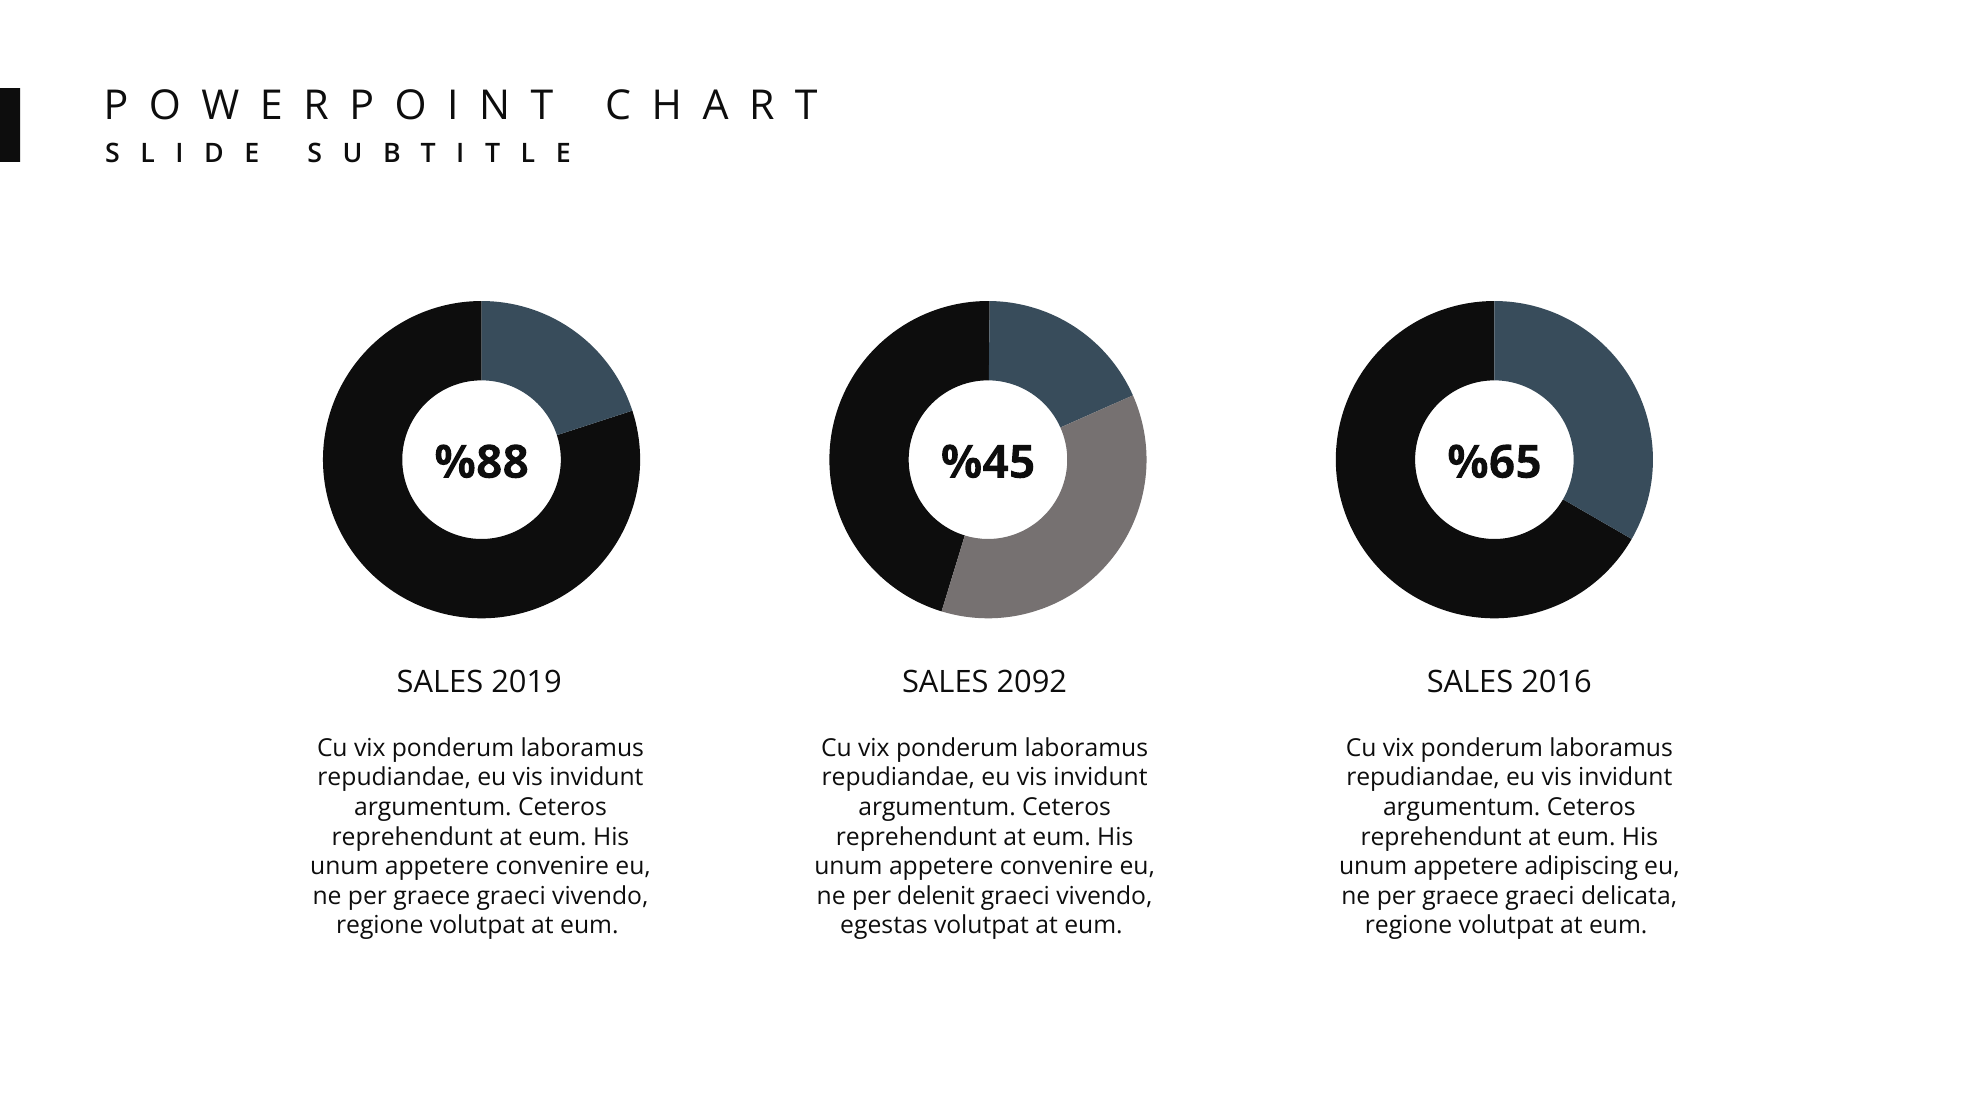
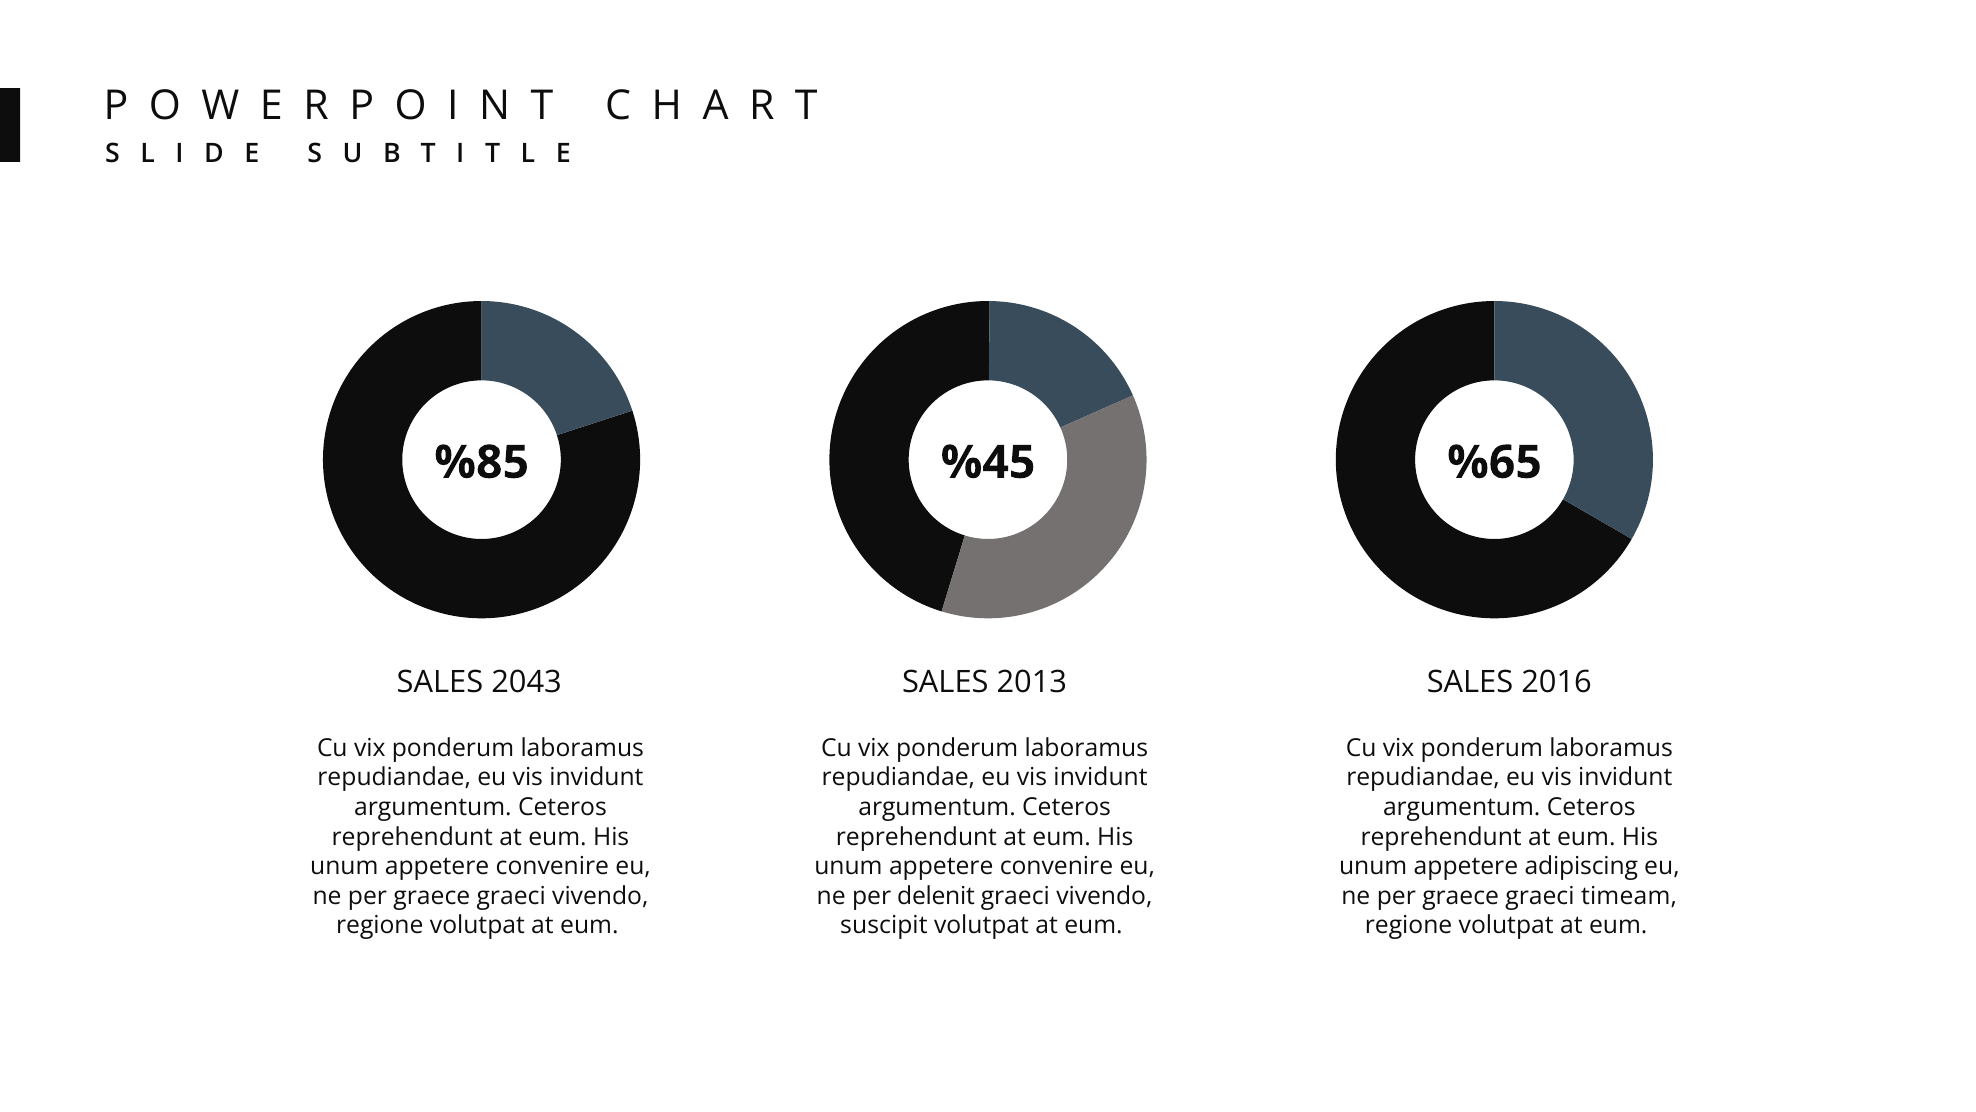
%88: %88 -> %85 (482, 462)
2019: 2019 -> 2043 (527, 682)
2092: 2092 -> 2013 (1032, 682)
delicata: delicata -> timeam (1629, 896)
egestas: egestas -> suscipit (884, 925)
